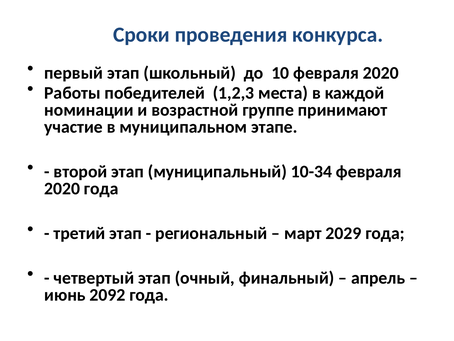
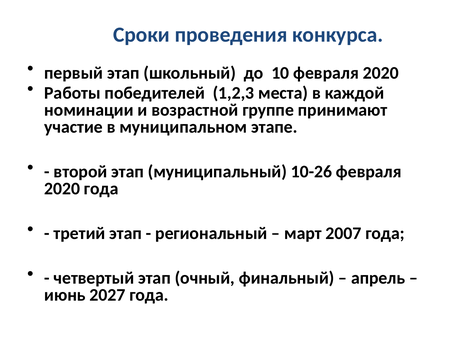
10-34: 10-34 -> 10-26 (311, 172)
2029: 2029 -> 2007 (344, 233)
2092: 2092 -> 2027 (108, 295)
